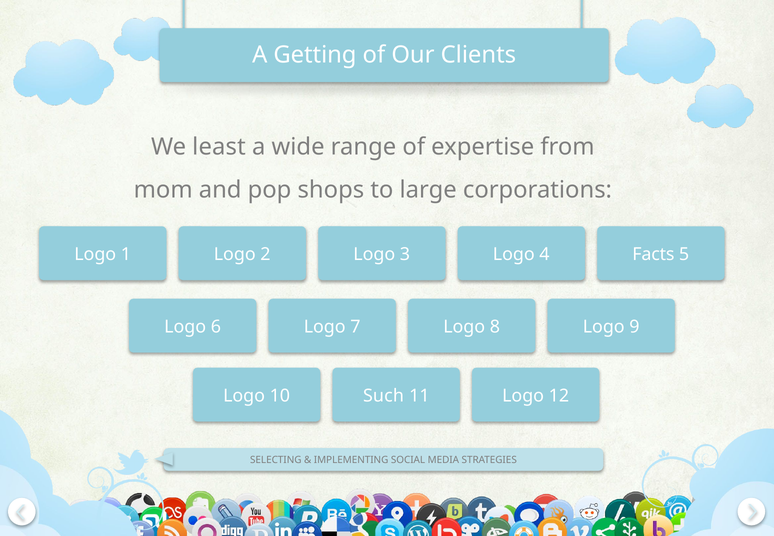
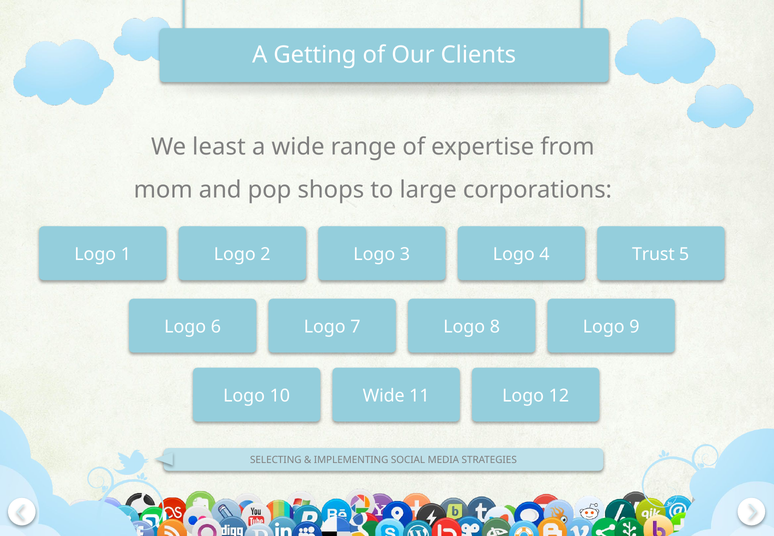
Facts: Facts -> Trust (653, 254)
10 Such: Such -> Wide (384, 396)
